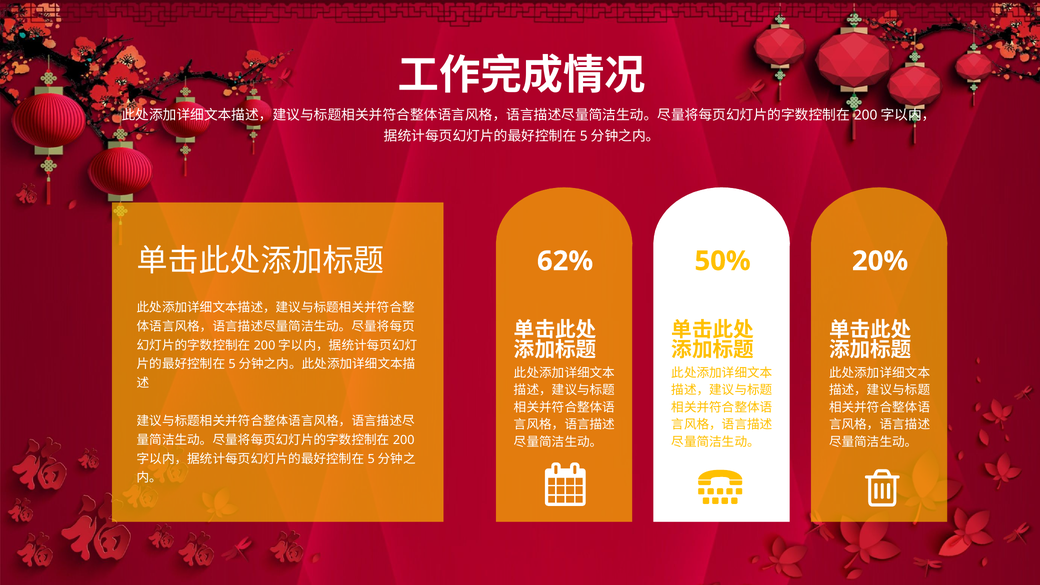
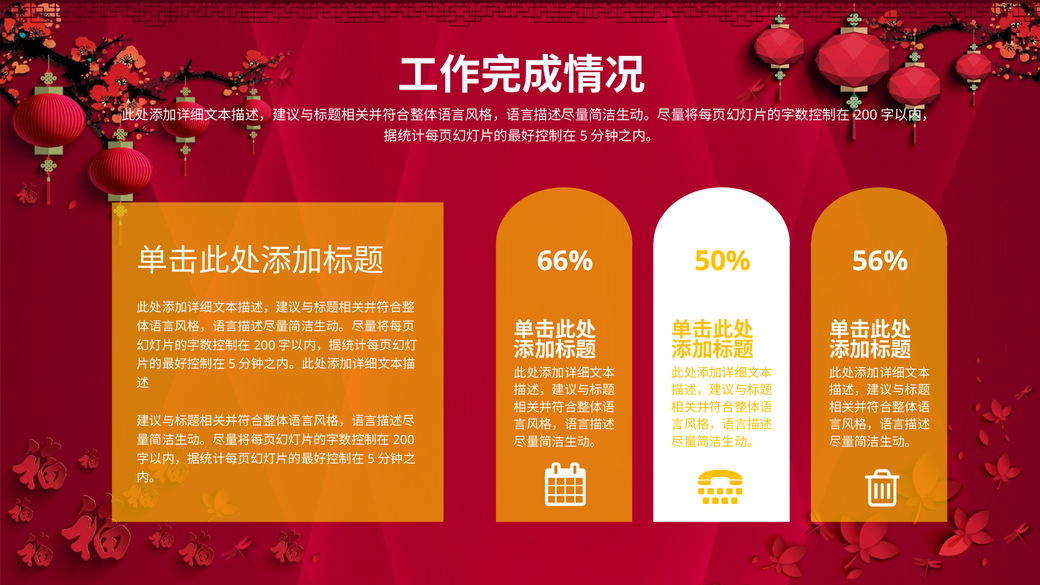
20%: 20% -> 56% (880, 261)
62%: 62% -> 66% (565, 261)
